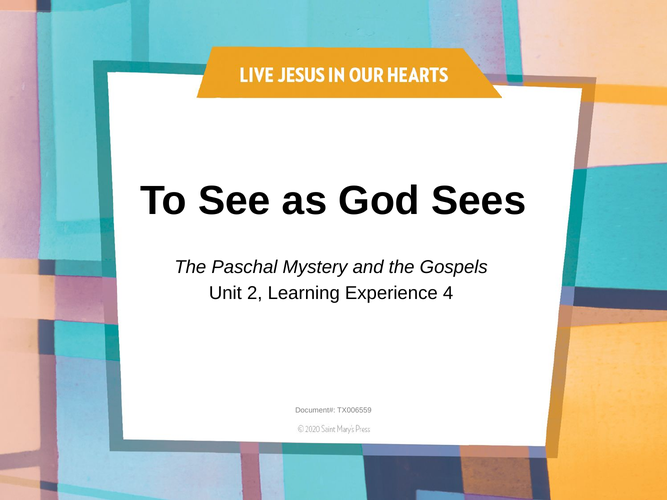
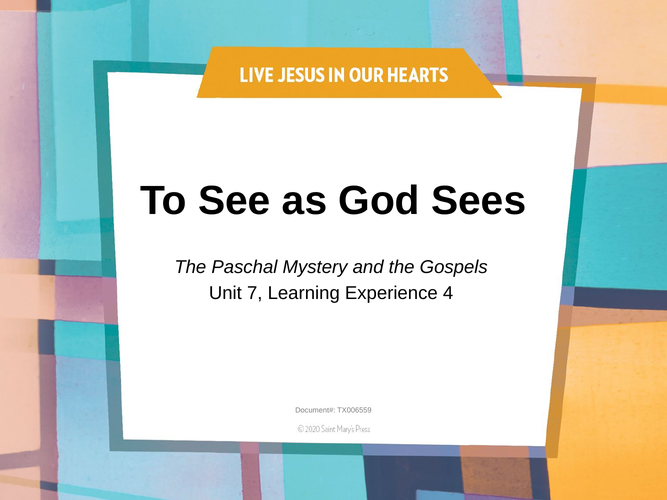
2: 2 -> 7 (255, 293)
